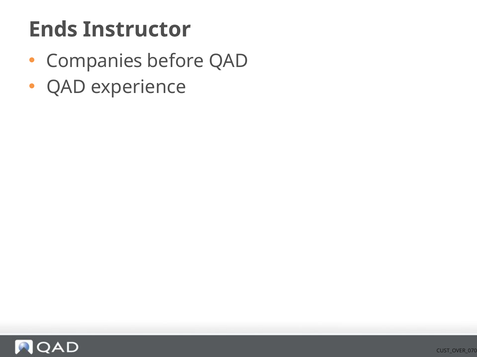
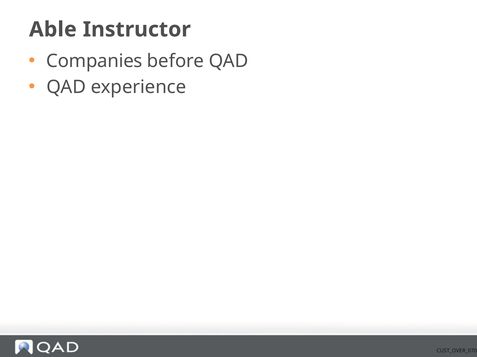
Ends: Ends -> Able (53, 30)
